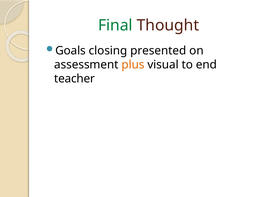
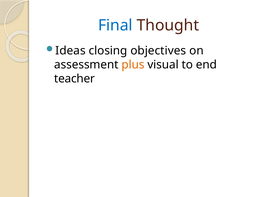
Final colour: green -> blue (115, 25)
Goals: Goals -> Ideas (70, 51)
presented: presented -> objectives (158, 51)
